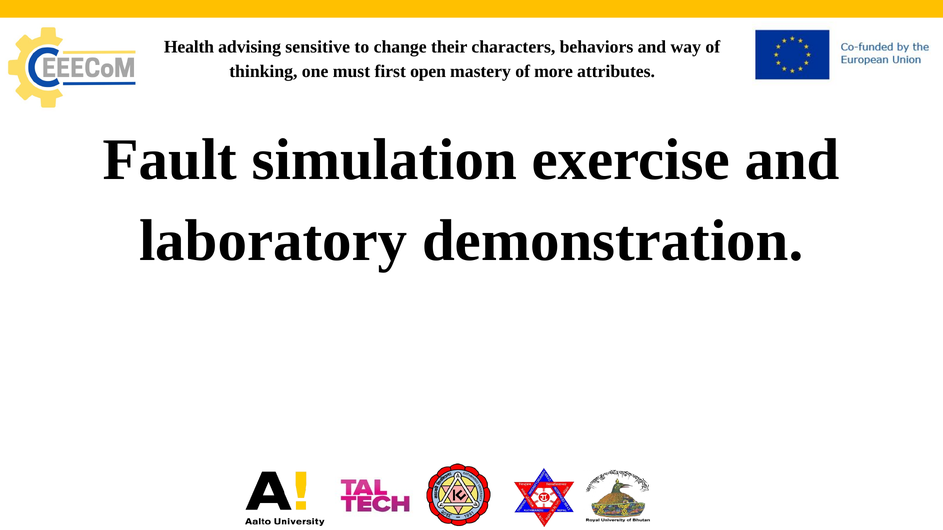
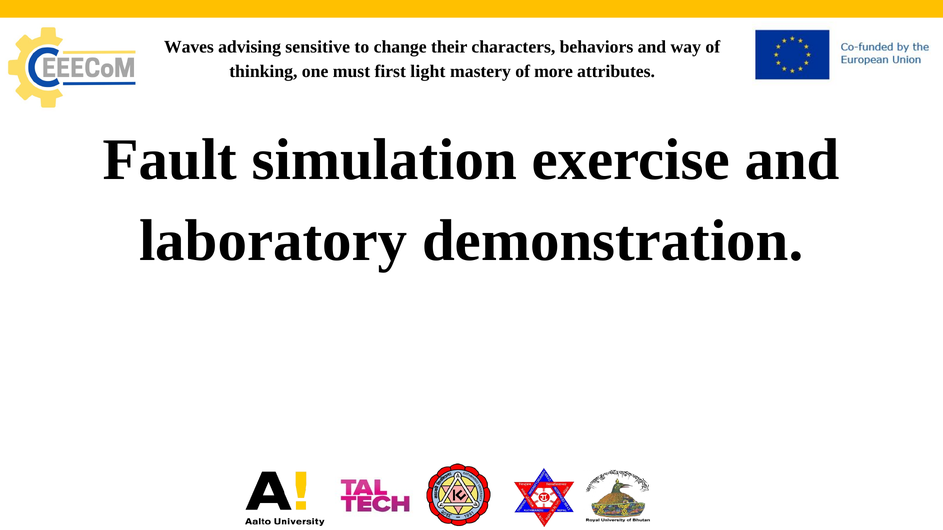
Health: Health -> Waves (189, 47)
open: open -> light (428, 71)
